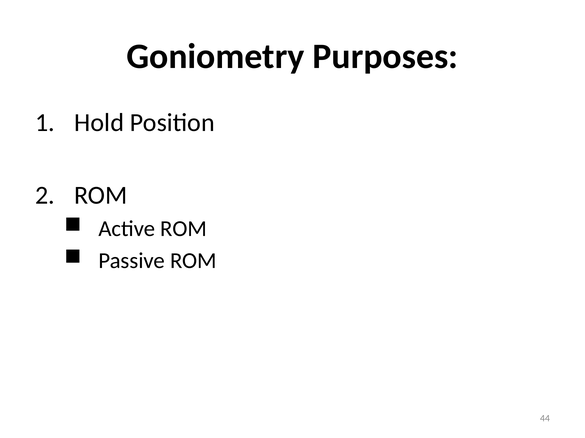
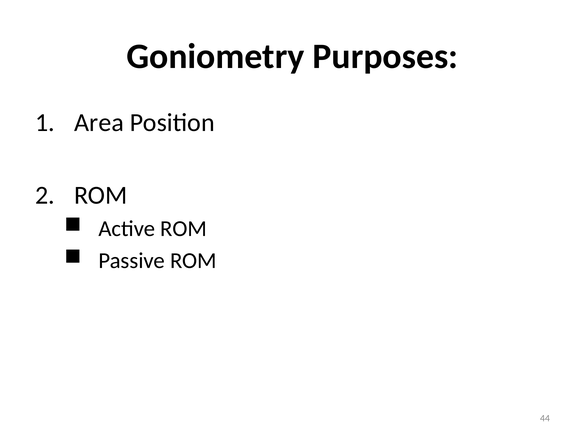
Hold: Hold -> Area (99, 123)
